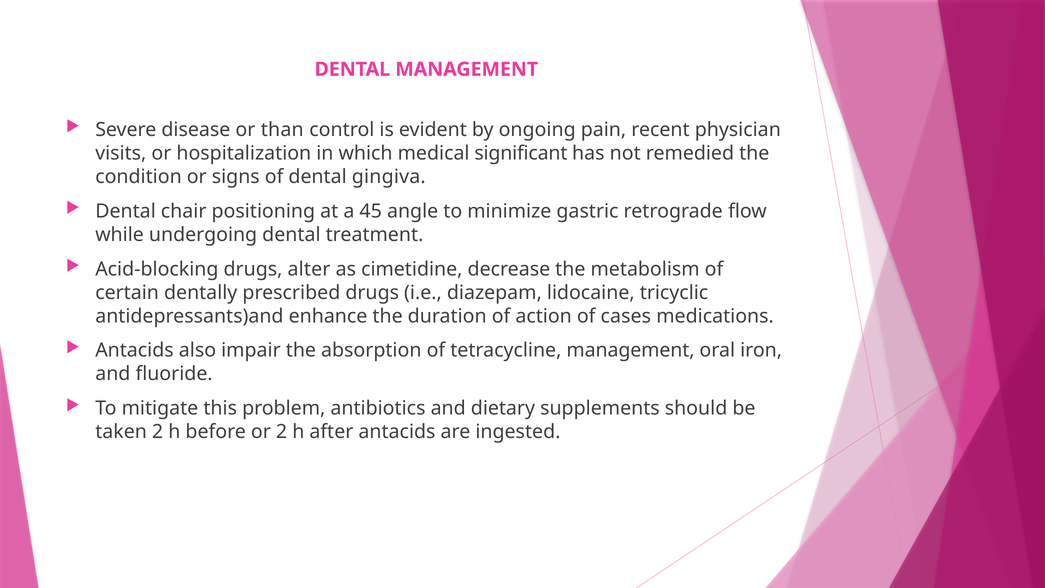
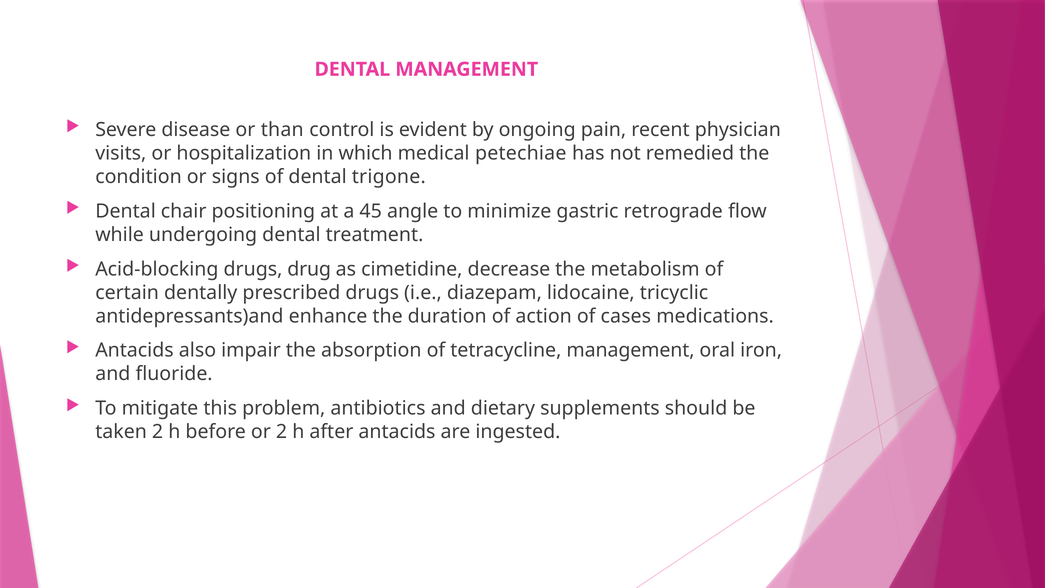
significant: significant -> petechiae (521, 153)
gingiva: gingiva -> trigone (389, 177)
alter: alter -> drug (309, 269)
